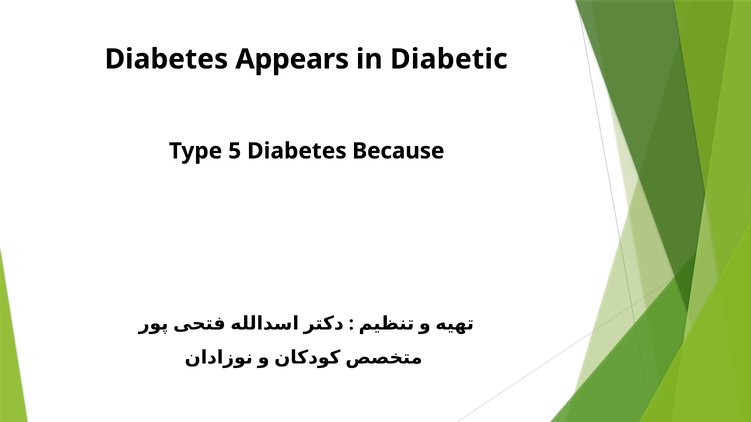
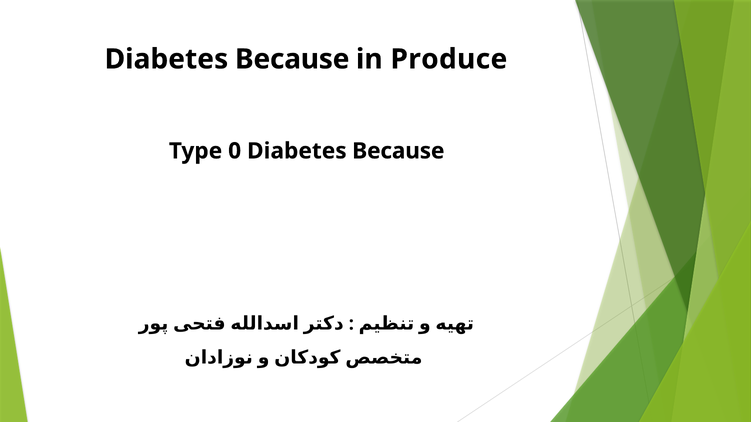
Appears: Appears -> Because (292, 59)
Diabetic: Diabetic -> Produce (449, 59)
5: 5 -> 0 (235, 151)
